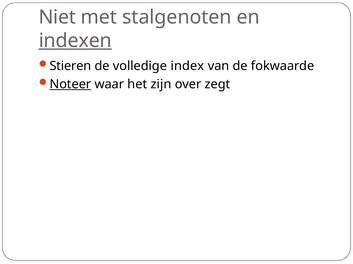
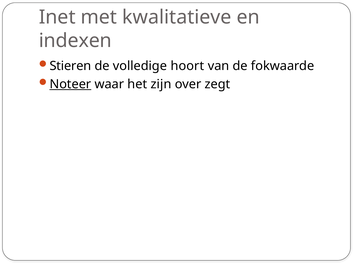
Niet: Niet -> Inet (57, 17)
stalgenoten: stalgenoten -> kwalitatieve (177, 17)
indexen underline: present -> none (75, 41)
index: index -> hoort (187, 66)
